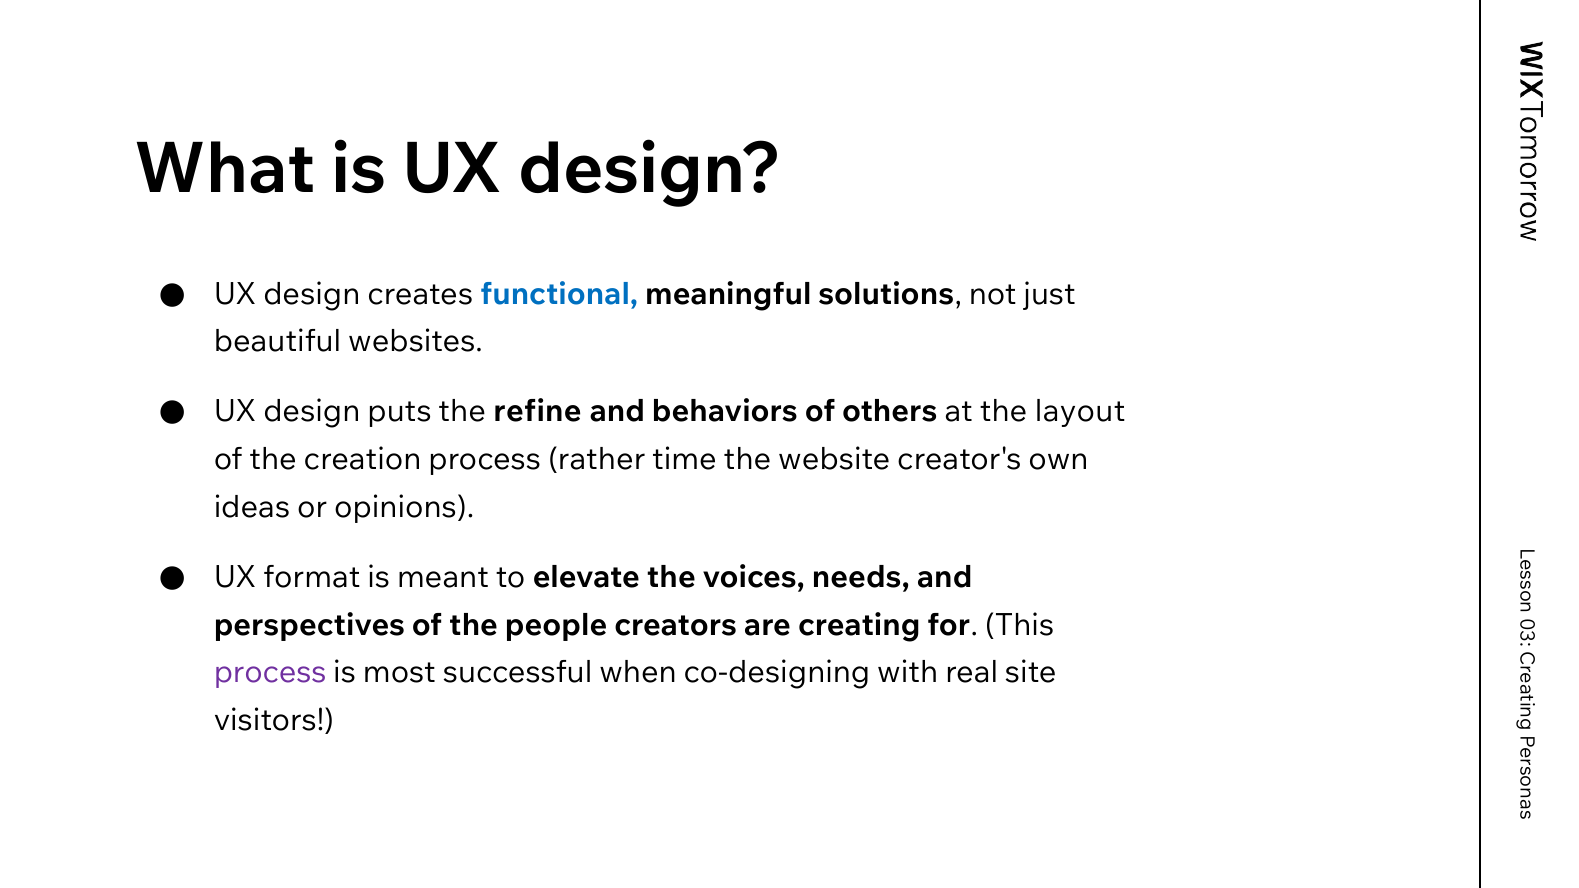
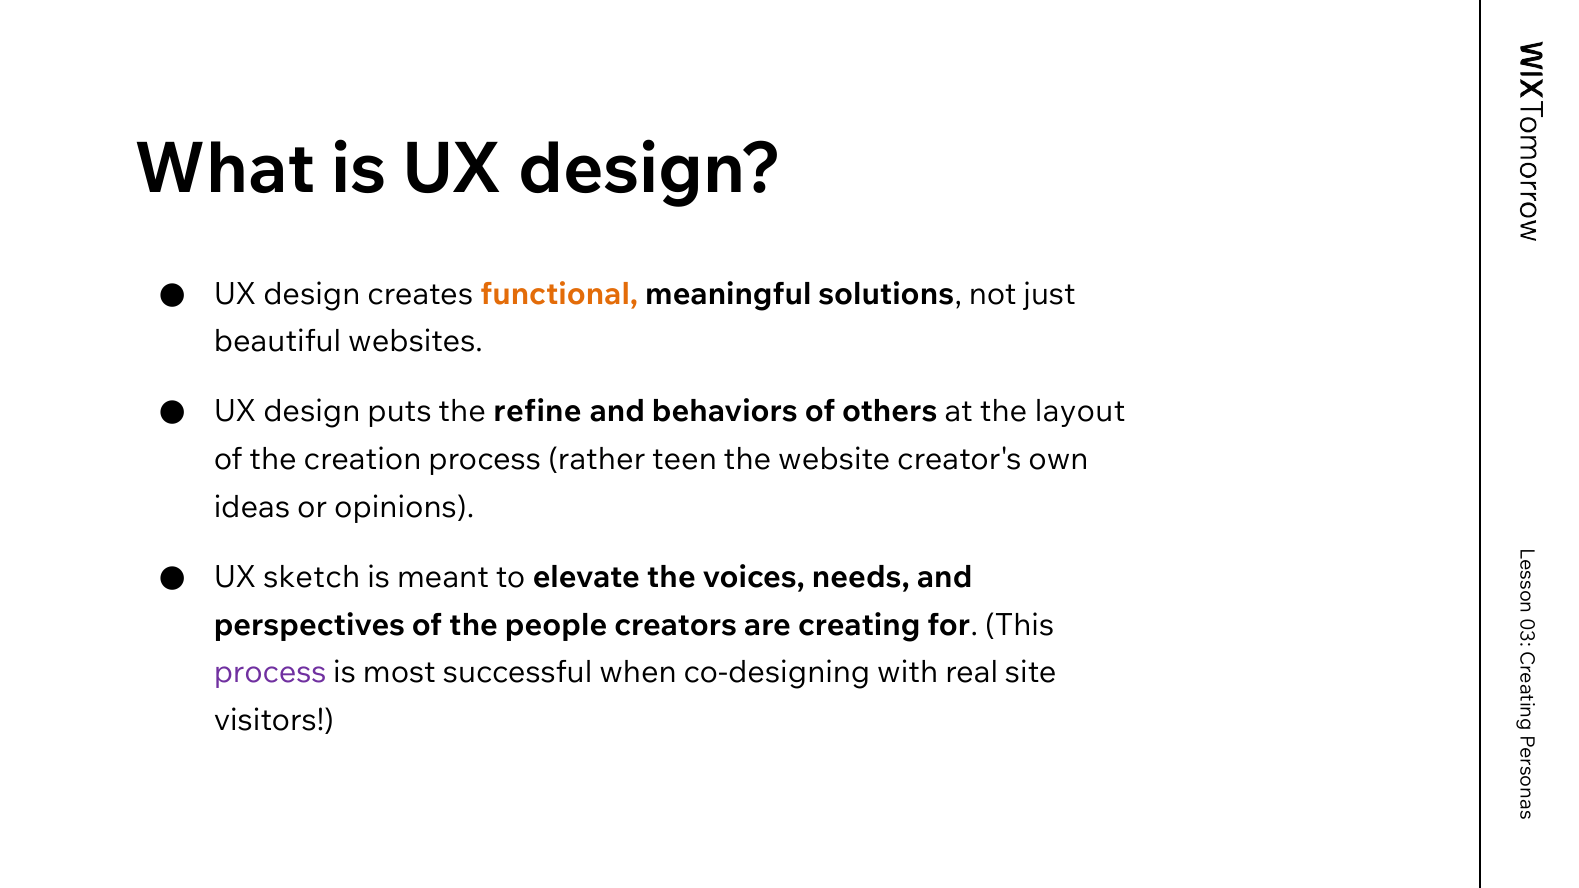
functional colour: blue -> orange (559, 294)
time: time -> teen (685, 460)
format: format -> sketch (312, 577)
